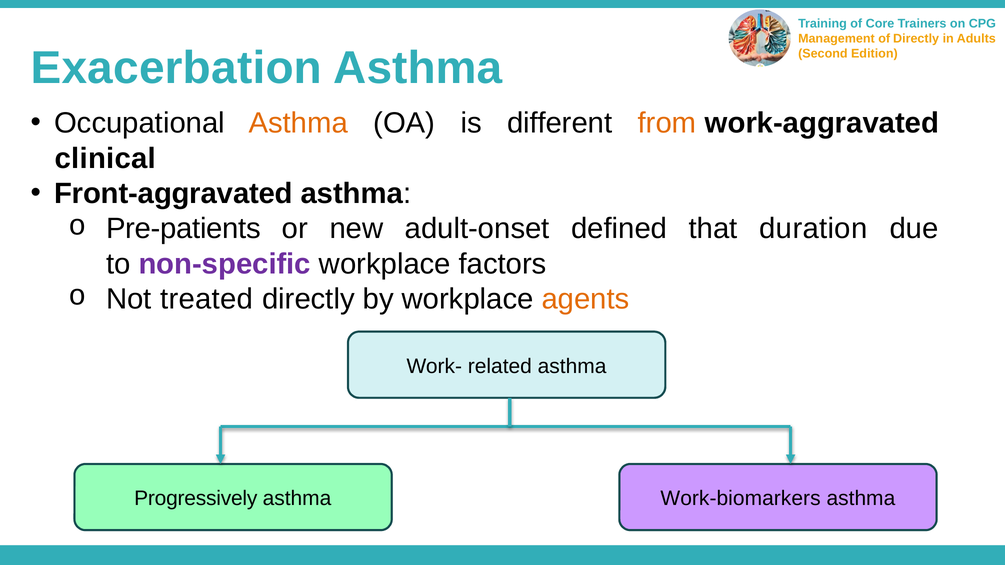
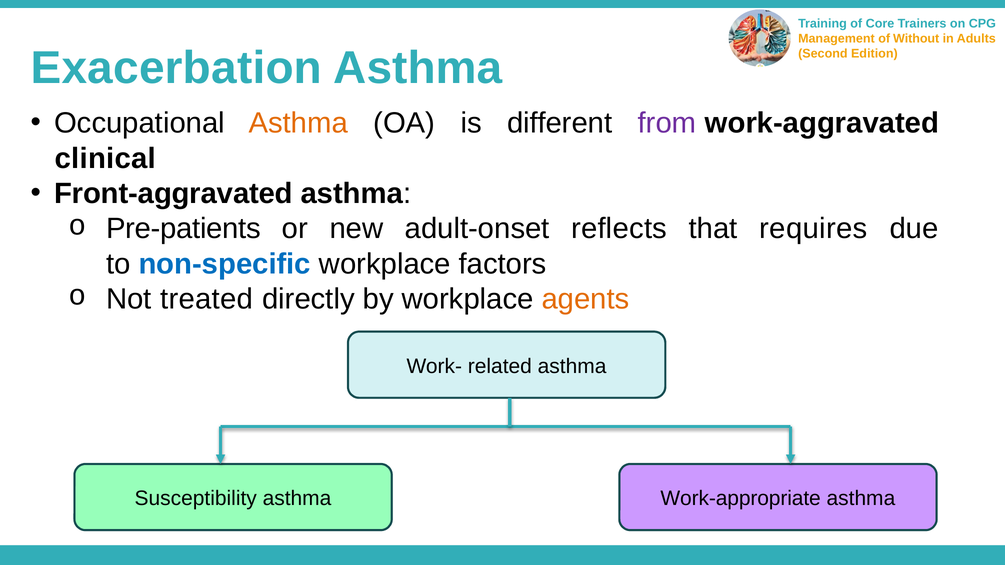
Directly: Directly -> Without (916, 39)
from colour: orange -> purple (667, 123)
defined: defined -> reflects (619, 229)
duration: duration -> requires (813, 229)
non-specific colour: purple -> blue (225, 264)
Progressively: Progressively -> Susceptibility (196, 499)
Work-biomarkers: Work-biomarkers -> Work-appropriate (741, 499)
